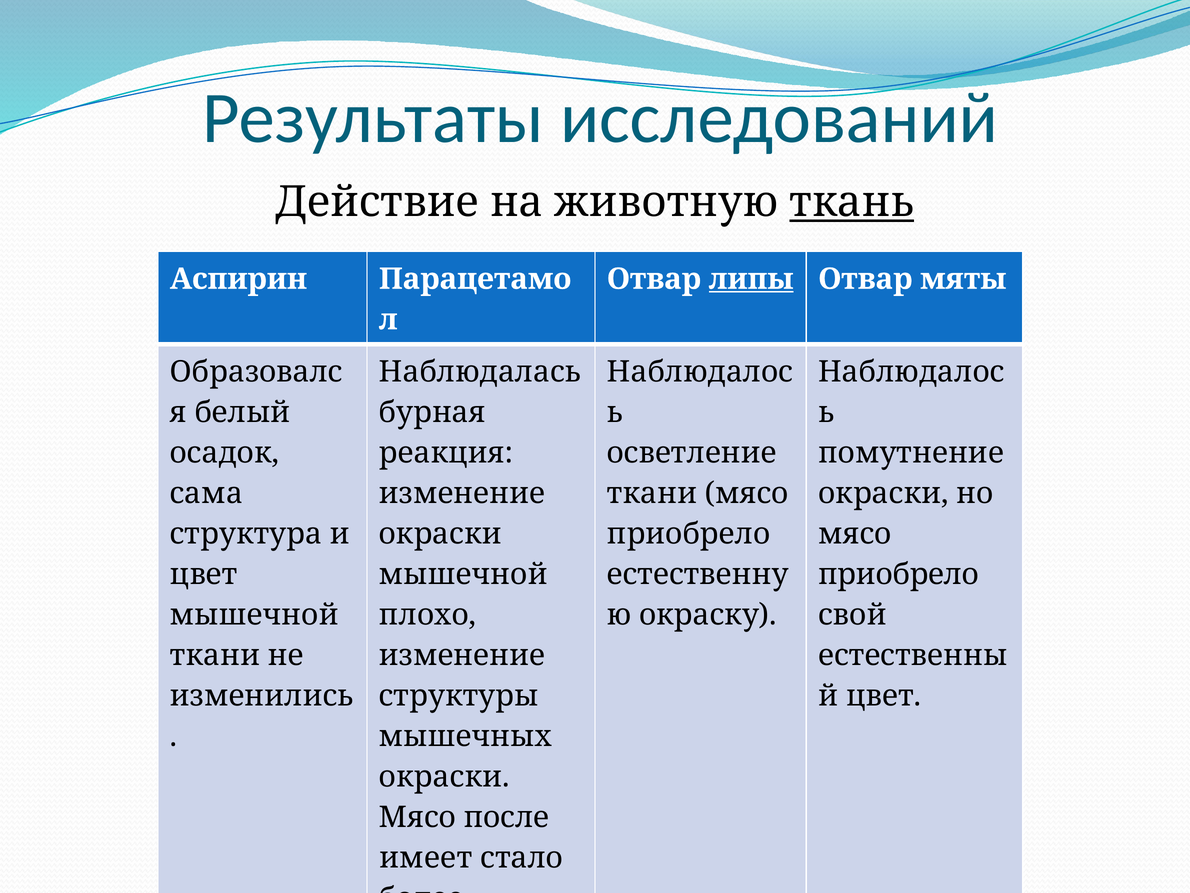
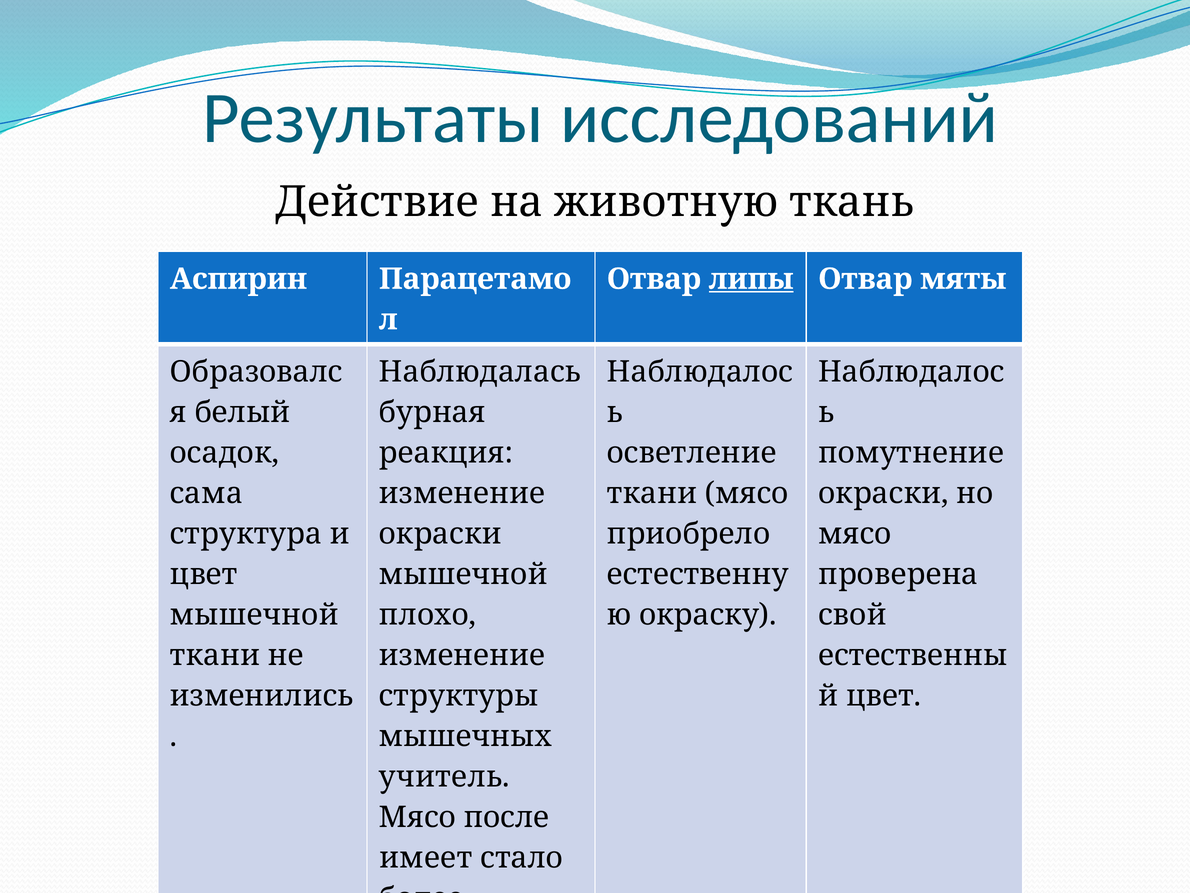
ткань underline: present -> none (852, 202)
приобрело: приобрело -> проверена (898, 574)
окраски: окраски -> учитель (444, 777)
